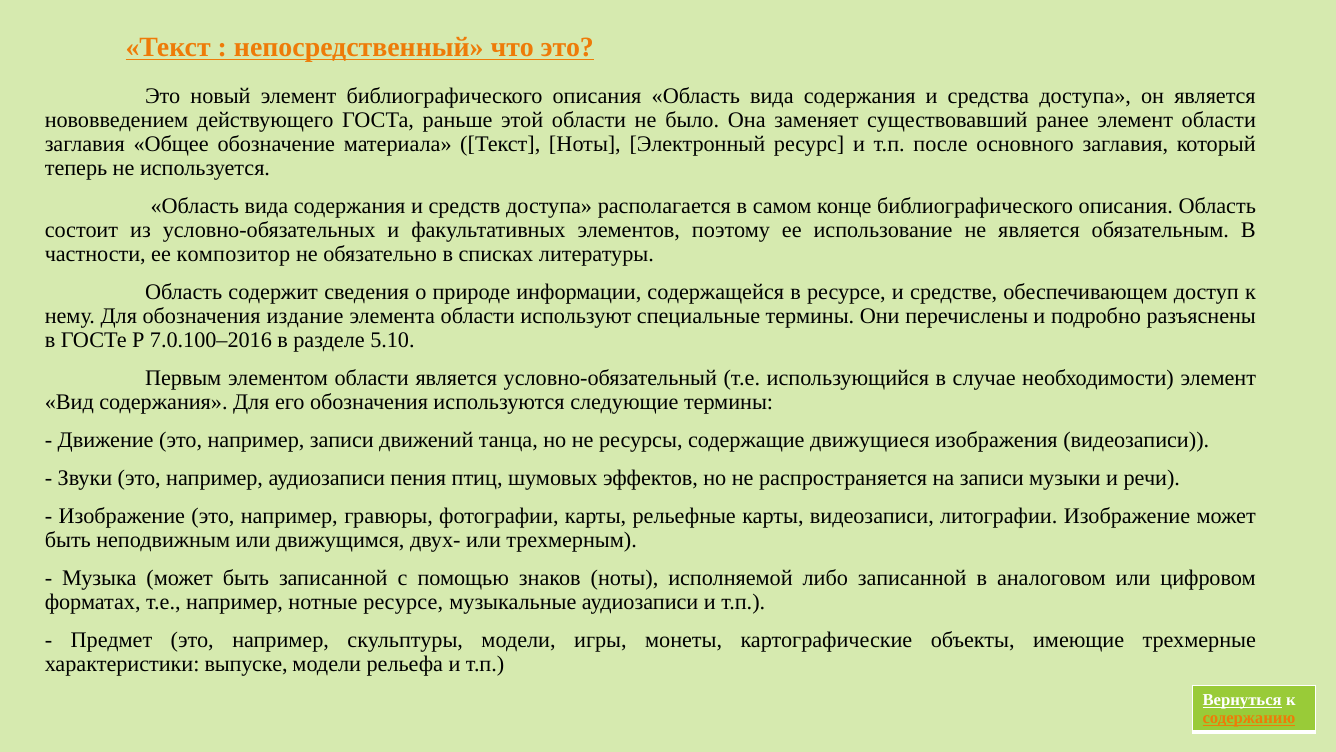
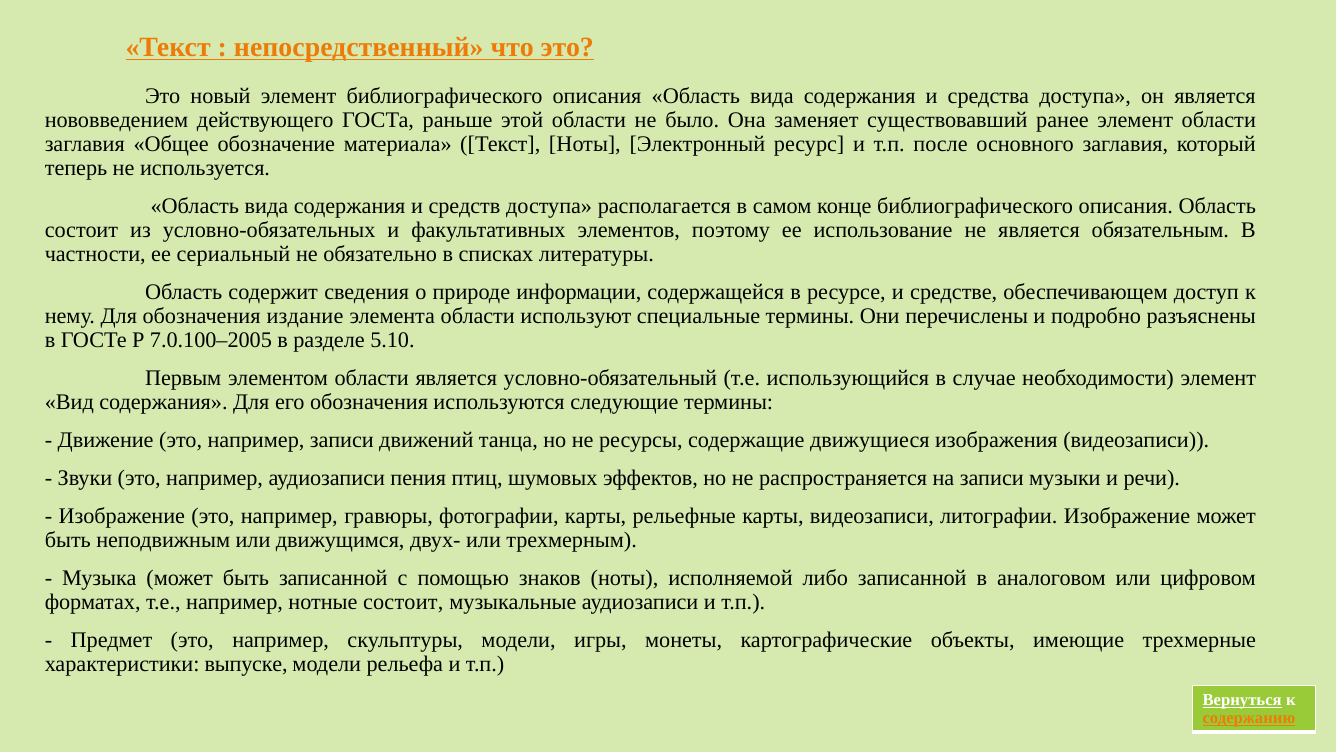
композитор: композитор -> сериальный (233, 254)
7.0.100–2016: 7.0.100–2016 -> 7.0.100–2005 (211, 340)
нотные ресурсе: ресурсе -> состоит (403, 602)
